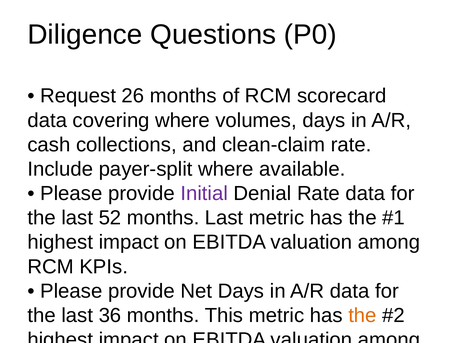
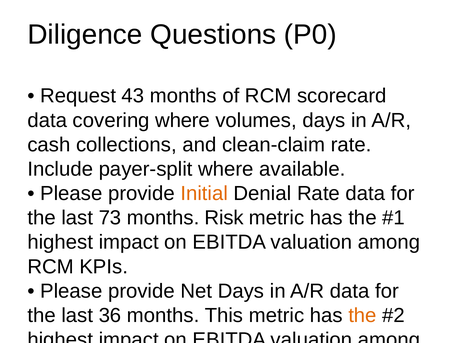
26: 26 -> 43 (133, 96)
Initial colour: purple -> orange (204, 194)
52: 52 -> 73 (110, 218)
months Last: Last -> Risk (224, 218)
